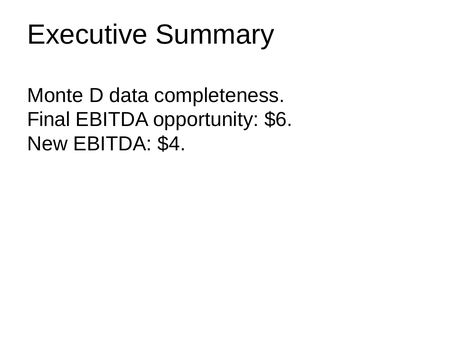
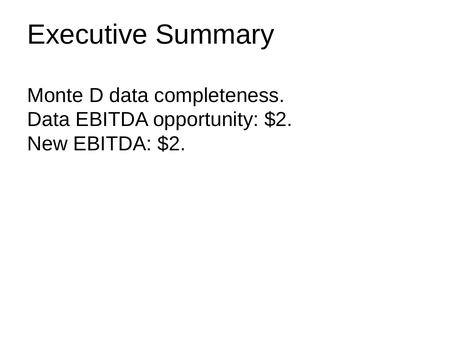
Final: Final -> Data (49, 120)
opportunity $6: $6 -> $2 (278, 120)
EBITDA $4: $4 -> $2 (172, 144)
